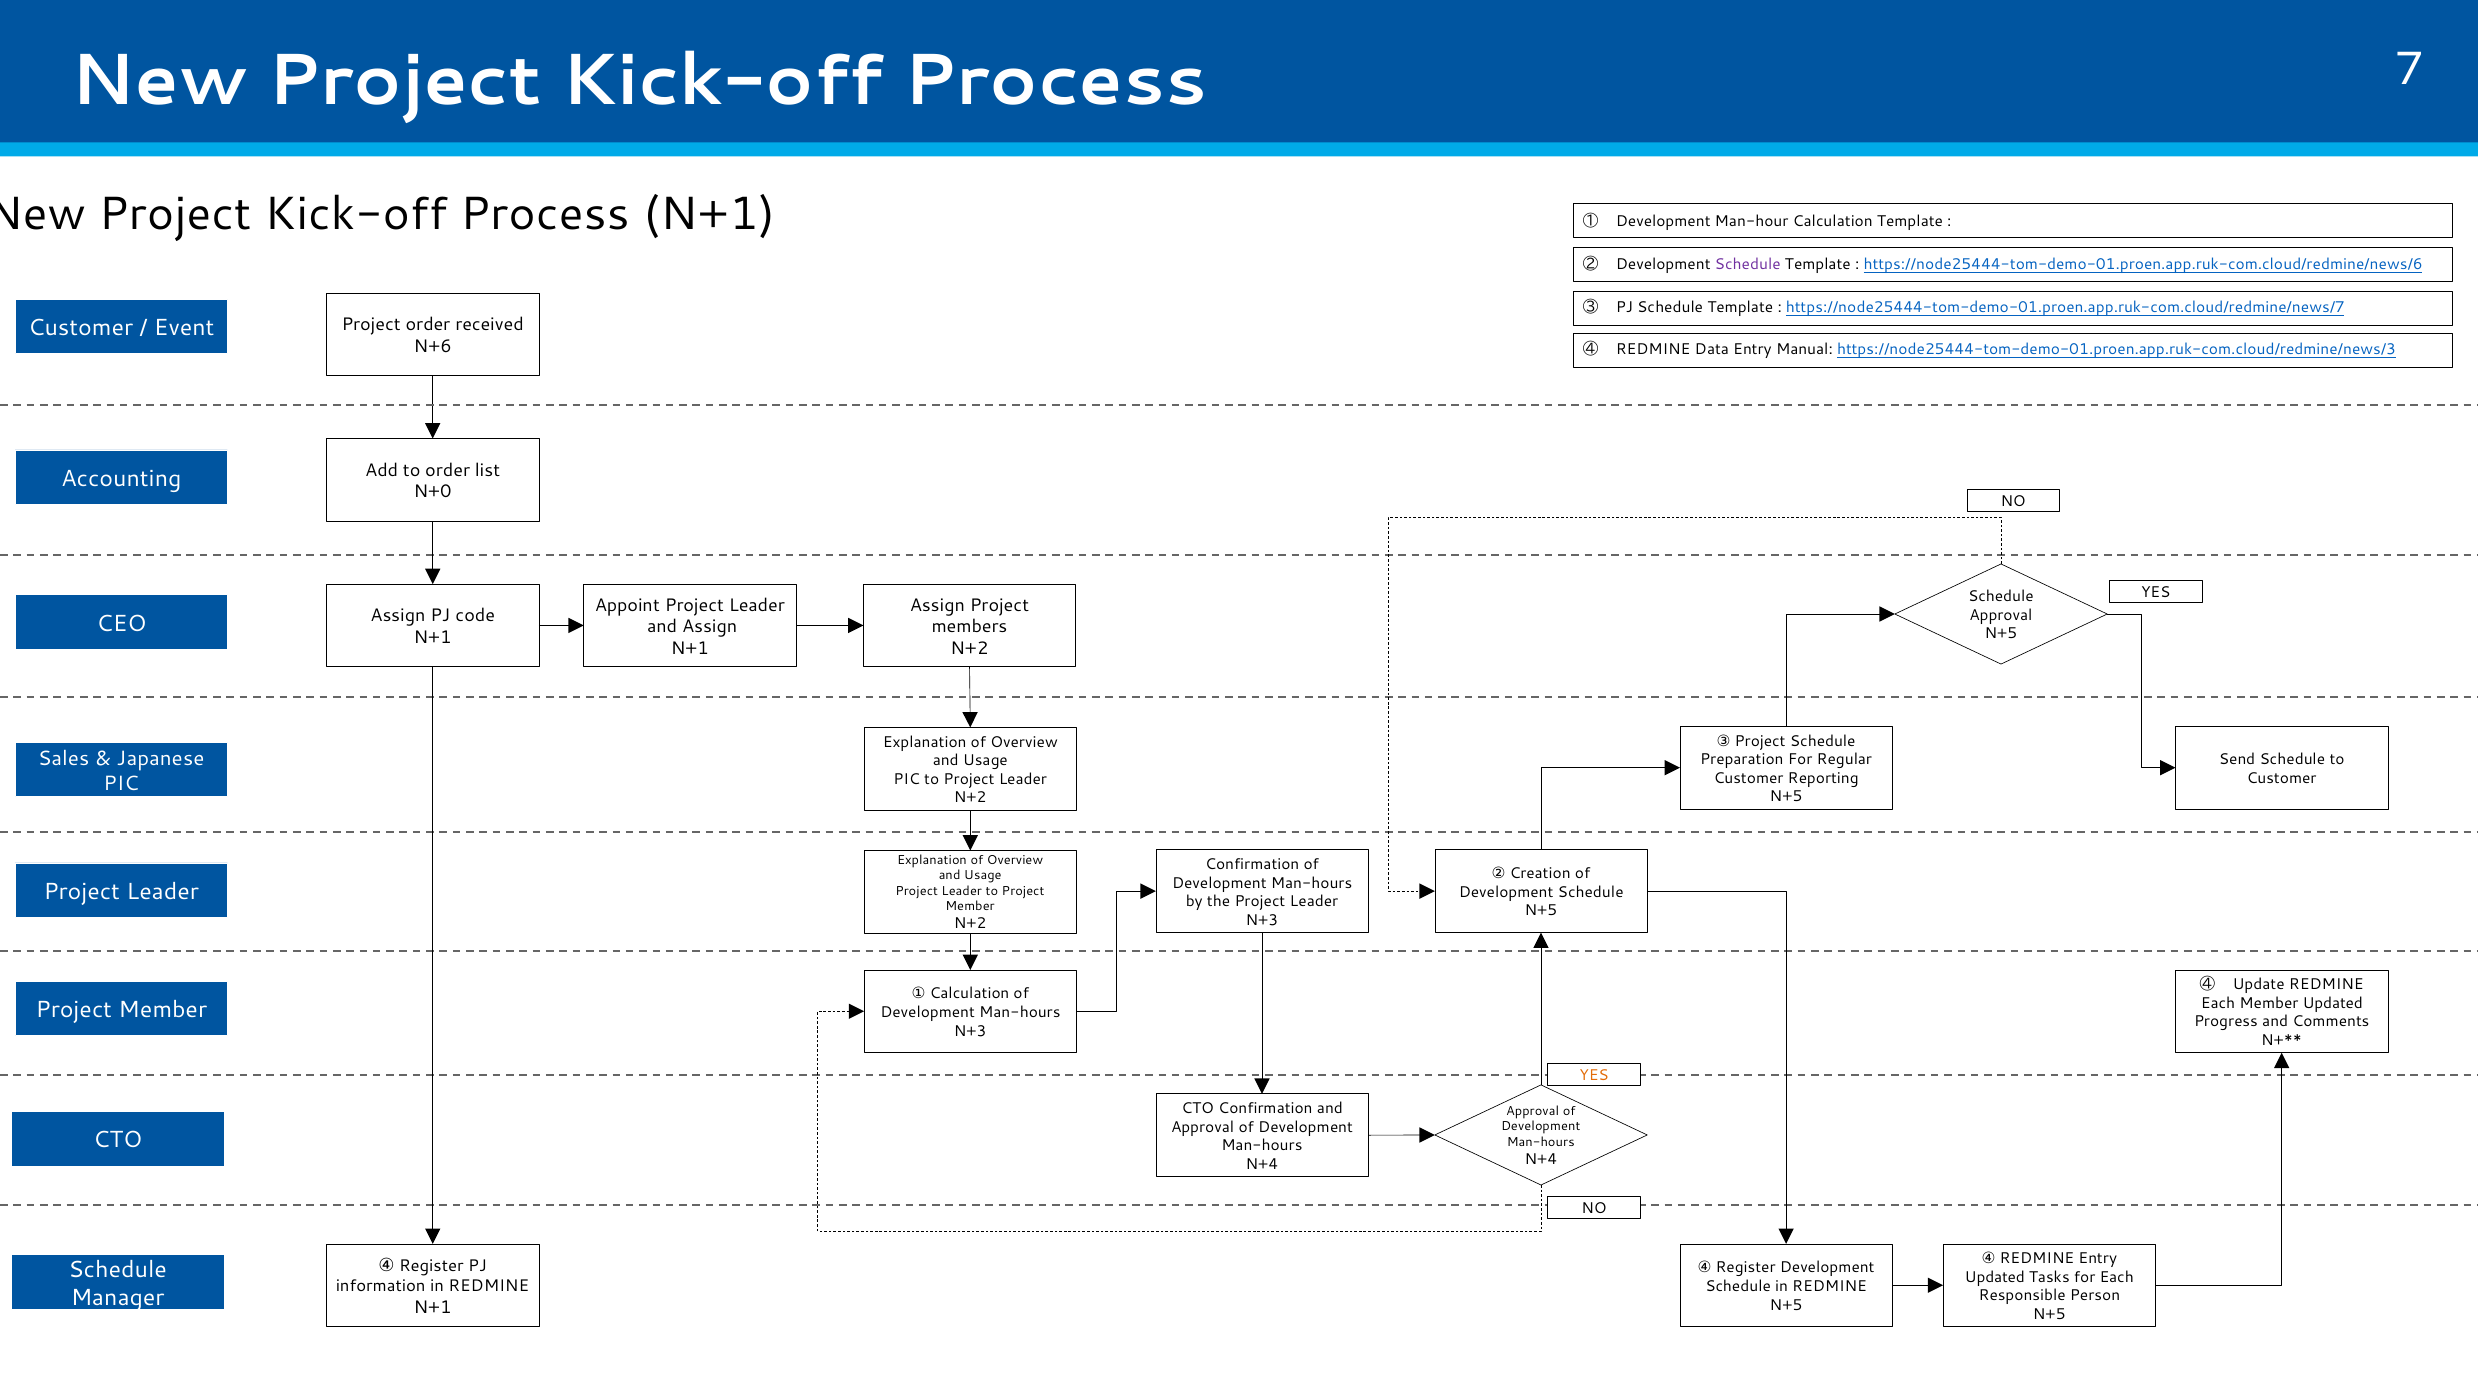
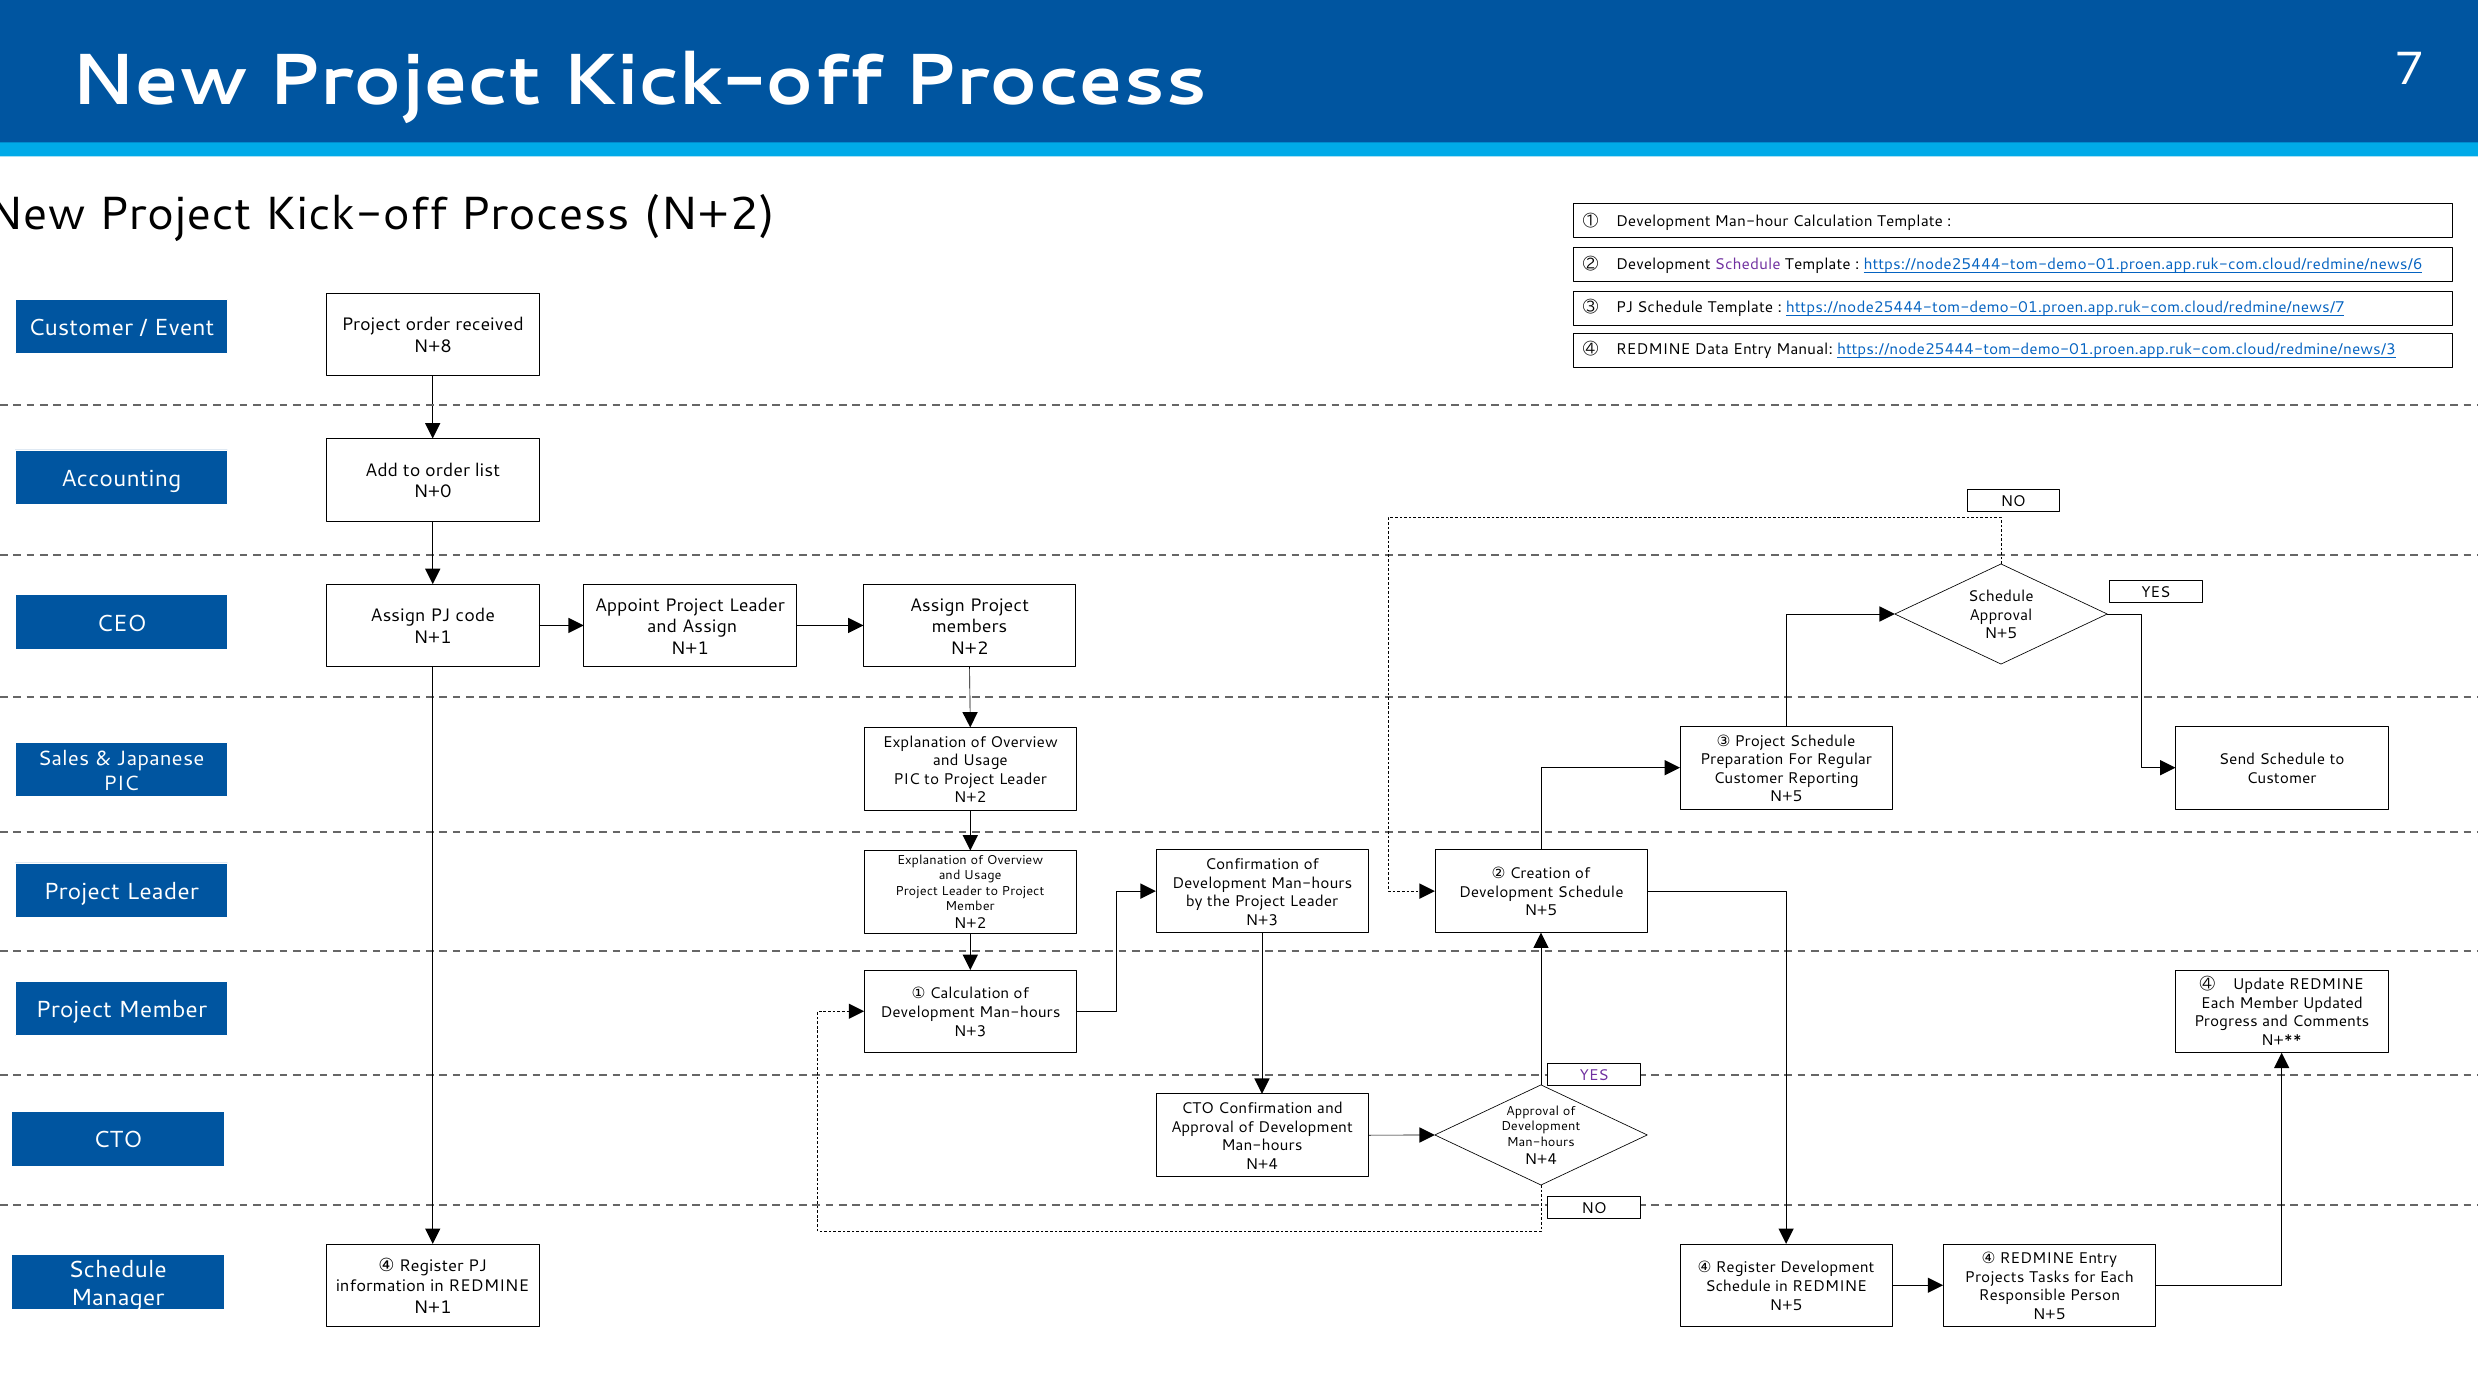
Process N+1: N+1 -> N+2 (709, 214)
N+6: N+6 -> N+8 (433, 346)
YES colour: orange -> purple (1594, 1075)
Updated: Updated -> Projects (1995, 1277)
